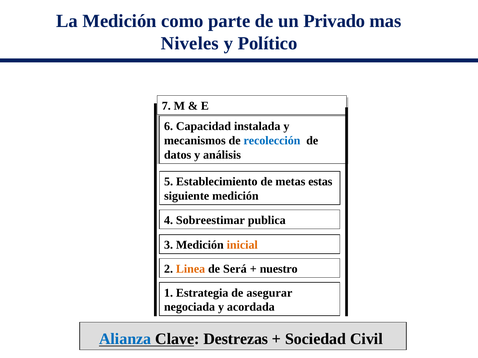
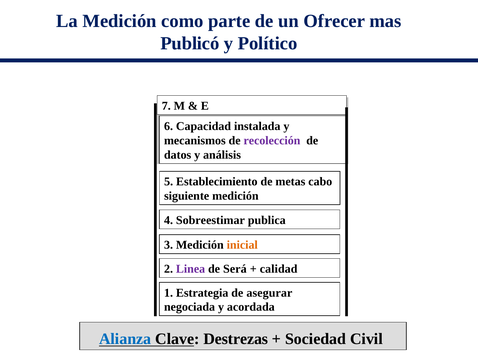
Privado: Privado -> Ofrecer (334, 21)
Niveles: Niveles -> Publicó (190, 43)
recolección colour: blue -> purple (272, 141)
estas: estas -> cabo (320, 182)
Linea colour: orange -> purple (191, 269)
nuestro: nuestro -> calidad (279, 269)
